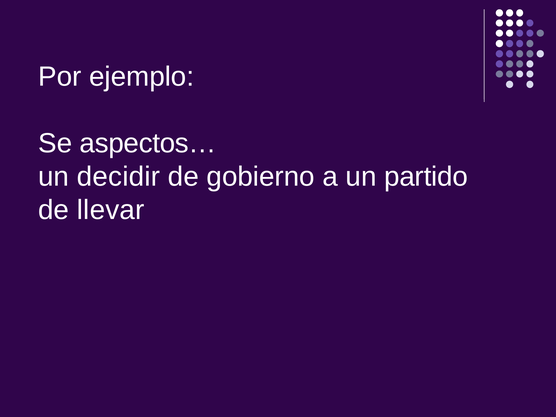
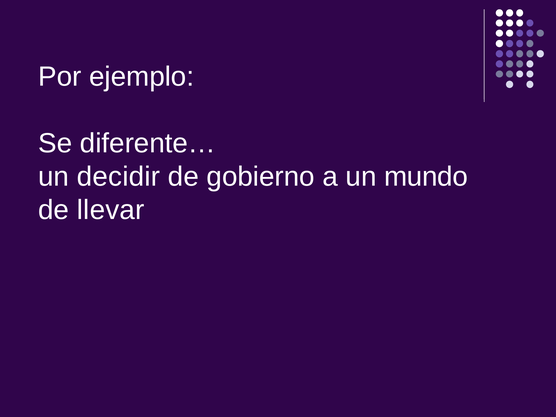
aspectos…: aspectos… -> diferente… (148, 143)
partido: partido -> mundo (426, 177)
